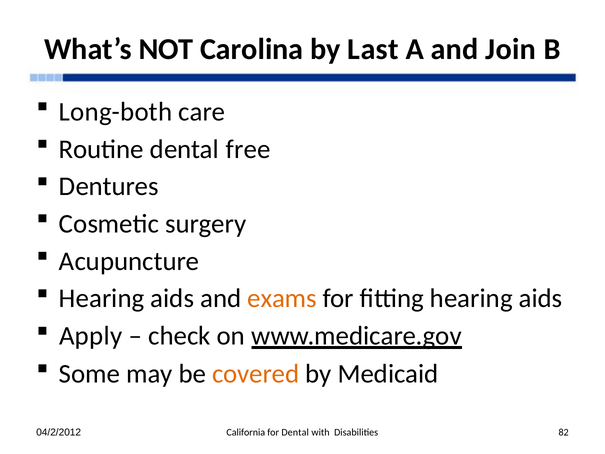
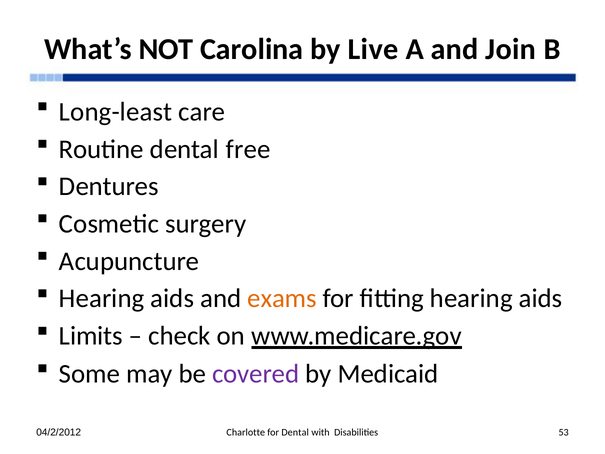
Last: Last -> Live (373, 49)
Long-both: Long-both -> Long-least (116, 112)
Apply: Apply -> Limits (91, 336)
covered colour: orange -> purple (256, 374)
California: California -> Charlotte (246, 432)
82: 82 -> 53 (564, 432)
